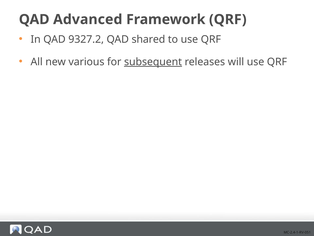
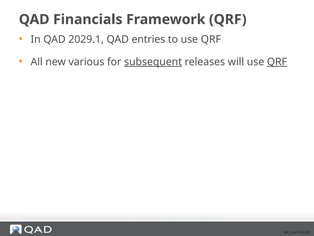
Advanced: Advanced -> Financials (88, 19)
9327.2: 9327.2 -> 2029.1 (86, 39)
shared: shared -> entries (148, 39)
QRF underline: none -> present (277, 62)
